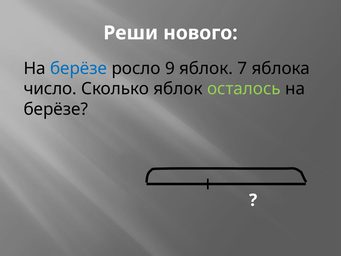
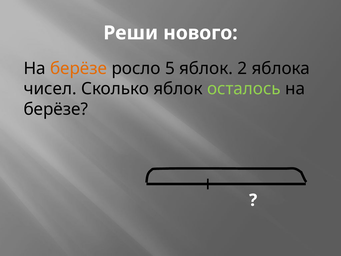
берёзе colour: blue -> orange (79, 68)
9: 9 -> 5 (170, 68)
7: 7 -> 2 (242, 68)
число: число -> чисел (50, 89)
